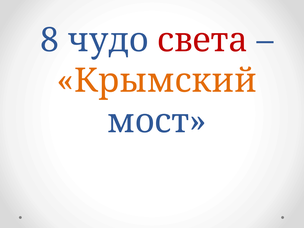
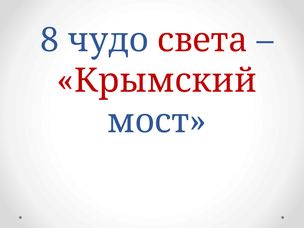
Крымский colour: orange -> red (157, 81)
